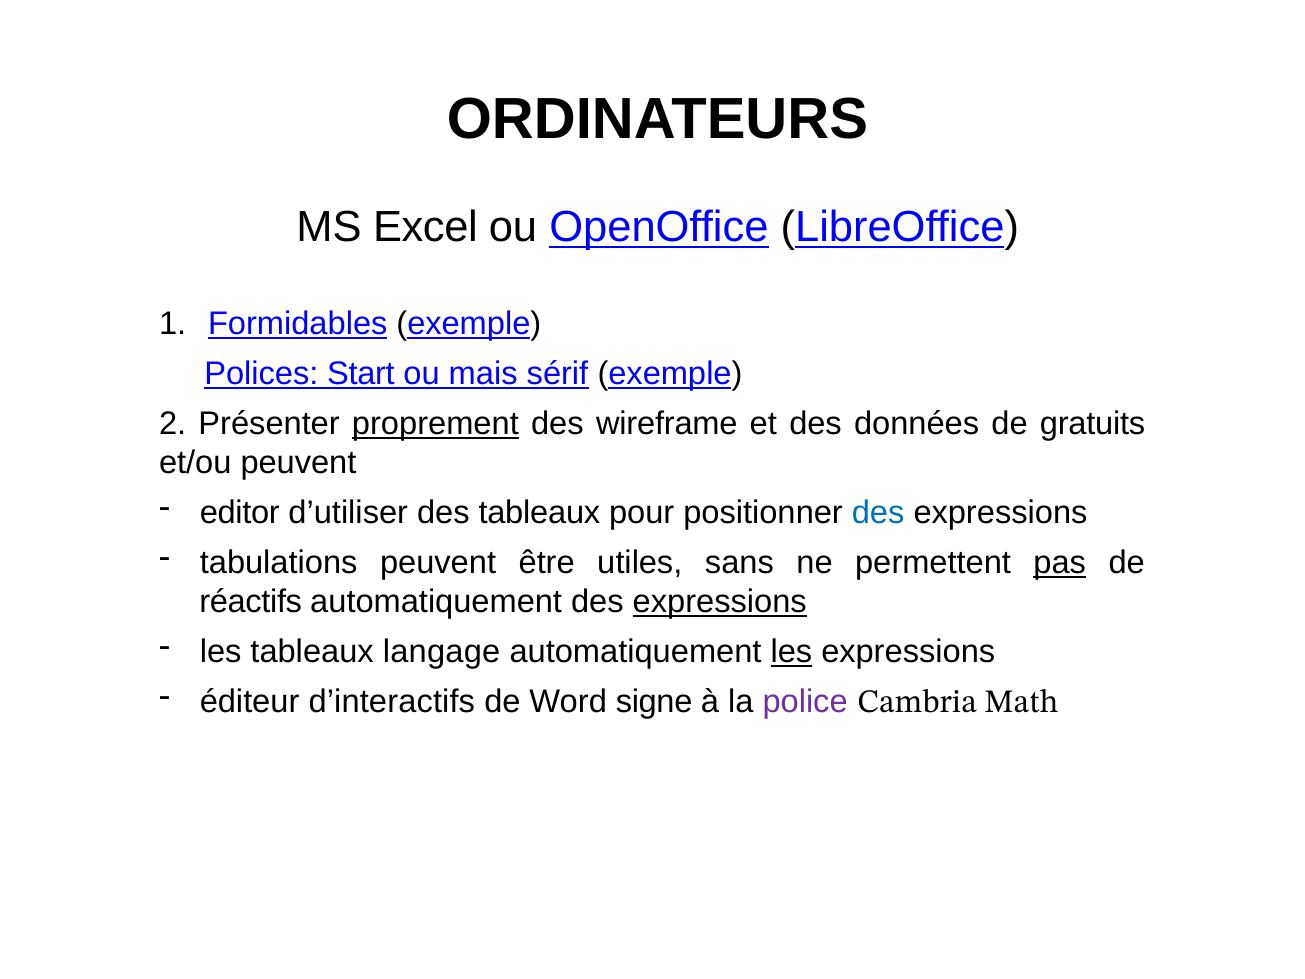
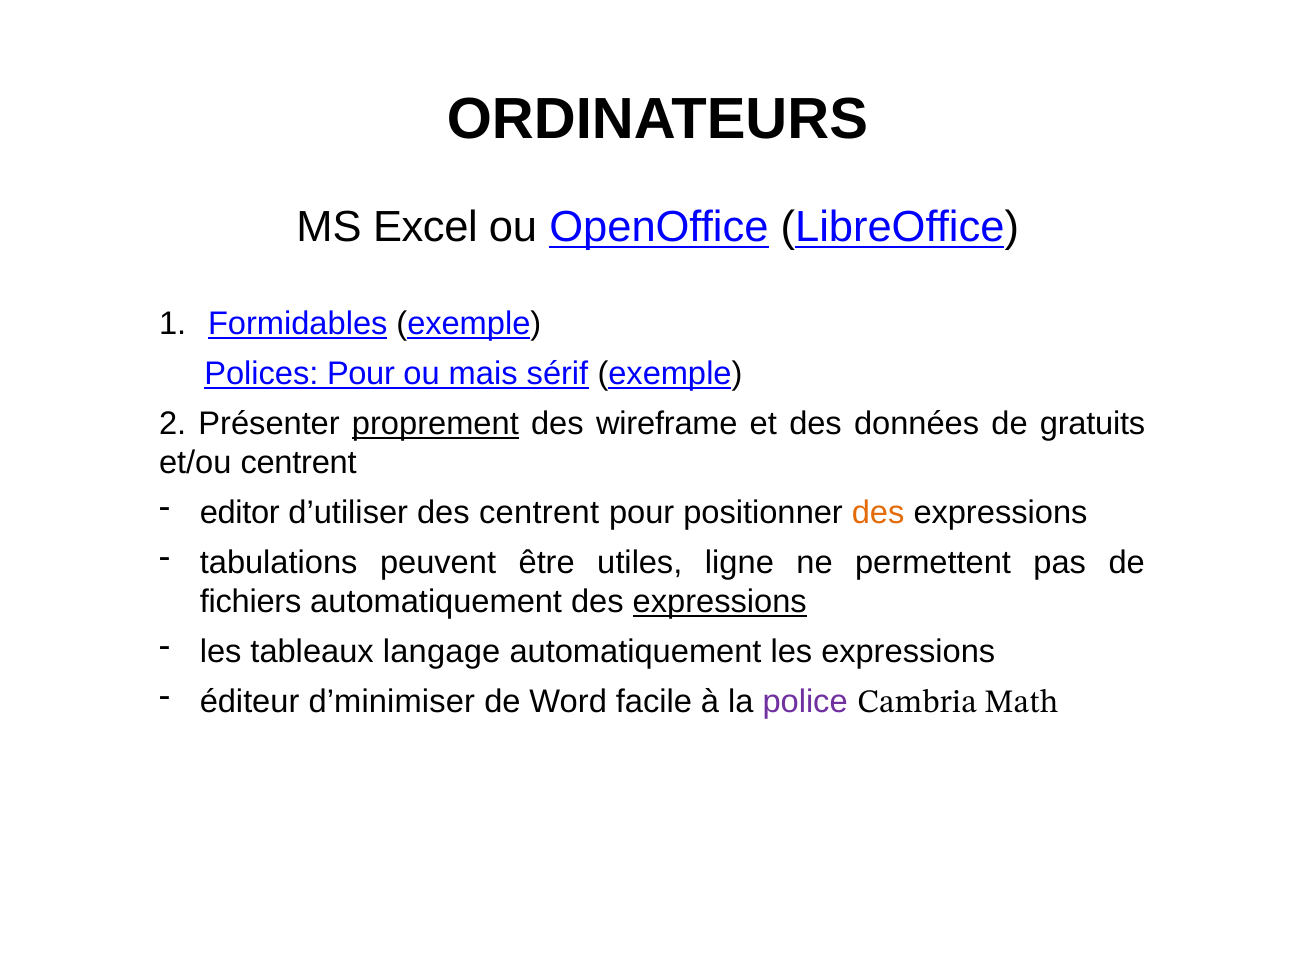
Polices Start: Start -> Pour (361, 373)
et/ou peuvent: peuvent -> centrent (299, 463)
des tableaux: tableaux -> centrent (539, 513)
des colour: blue -> orange (878, 513)
sans: sans -> ligne (739, 563)
pas underline: present -> none (1060, 563)
réactifs: réactifs -> fichiers (251, 602)
les underline: present -> none (791, 652)
d’interactifs: d’interactifs -> d’minimiser (392, 702)
signe: signe -> facile (654, 702)
